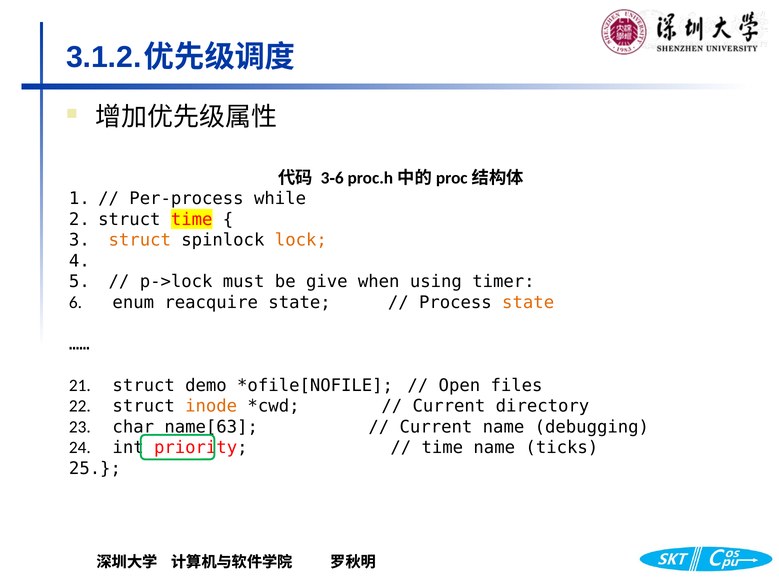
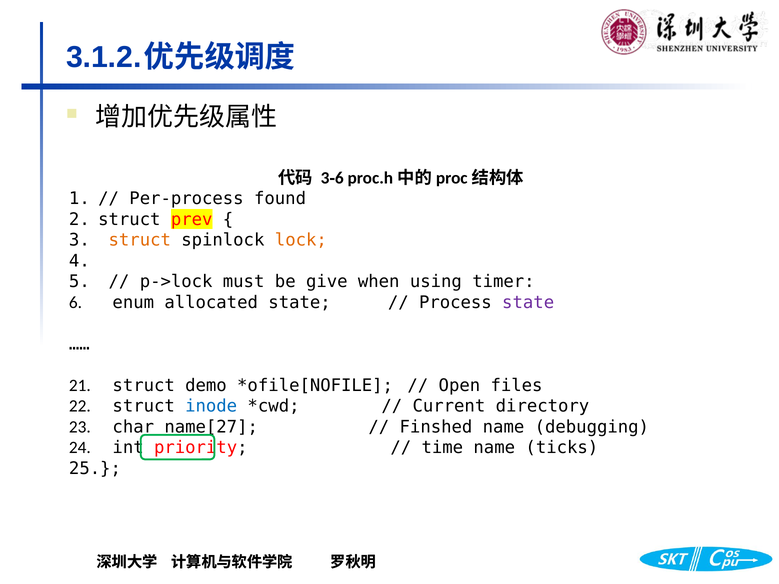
while: while -> found (280, 199)
struct time: time -> prev (192, 219)
reacquire: reacquire -> allocated (211, 303)
state colour: orange -> purple (528, 303)
inode colour: orange -> blue (211, 406)
name[63: name[63 -> name[27 (211, 427)
Current: Current -> Finshed (436, 427)
